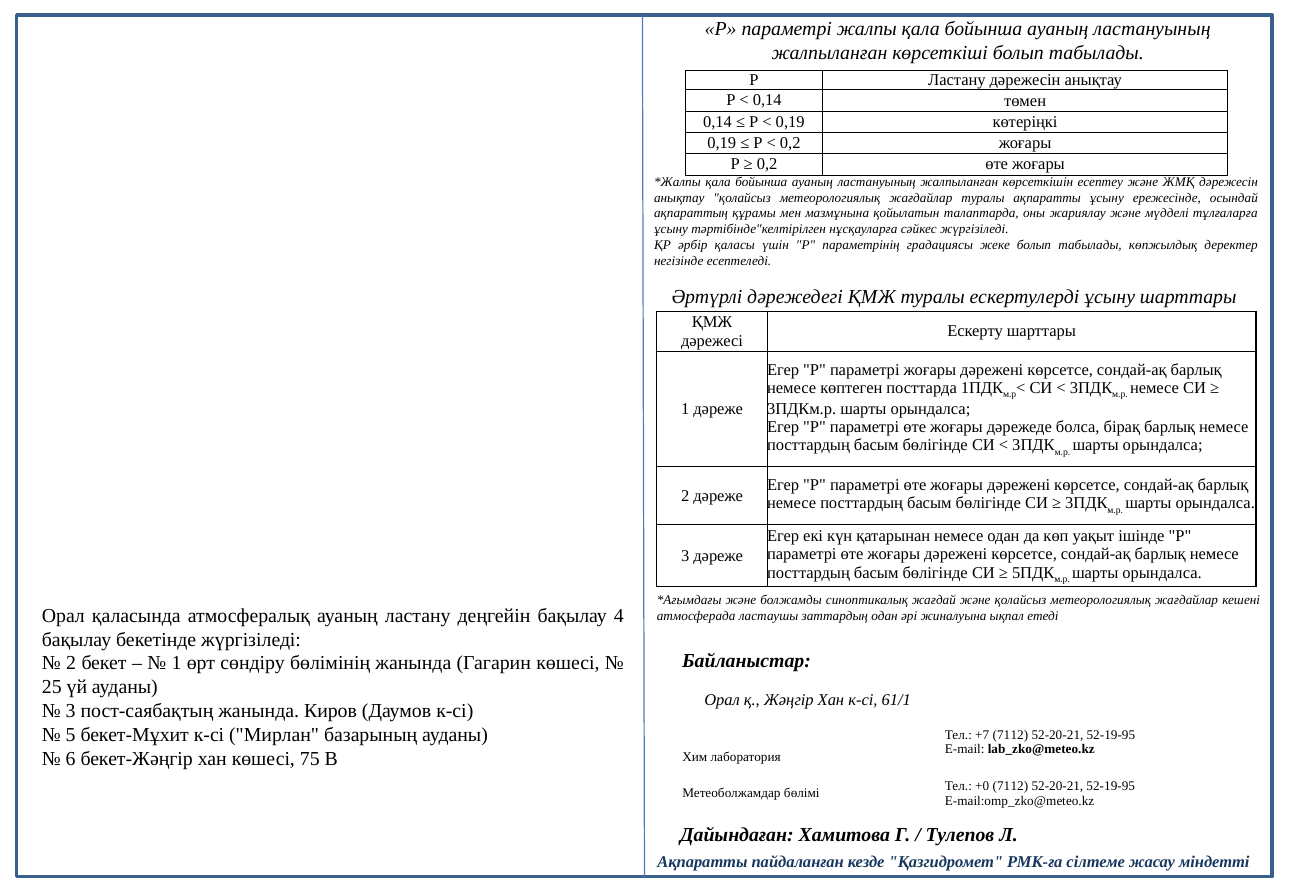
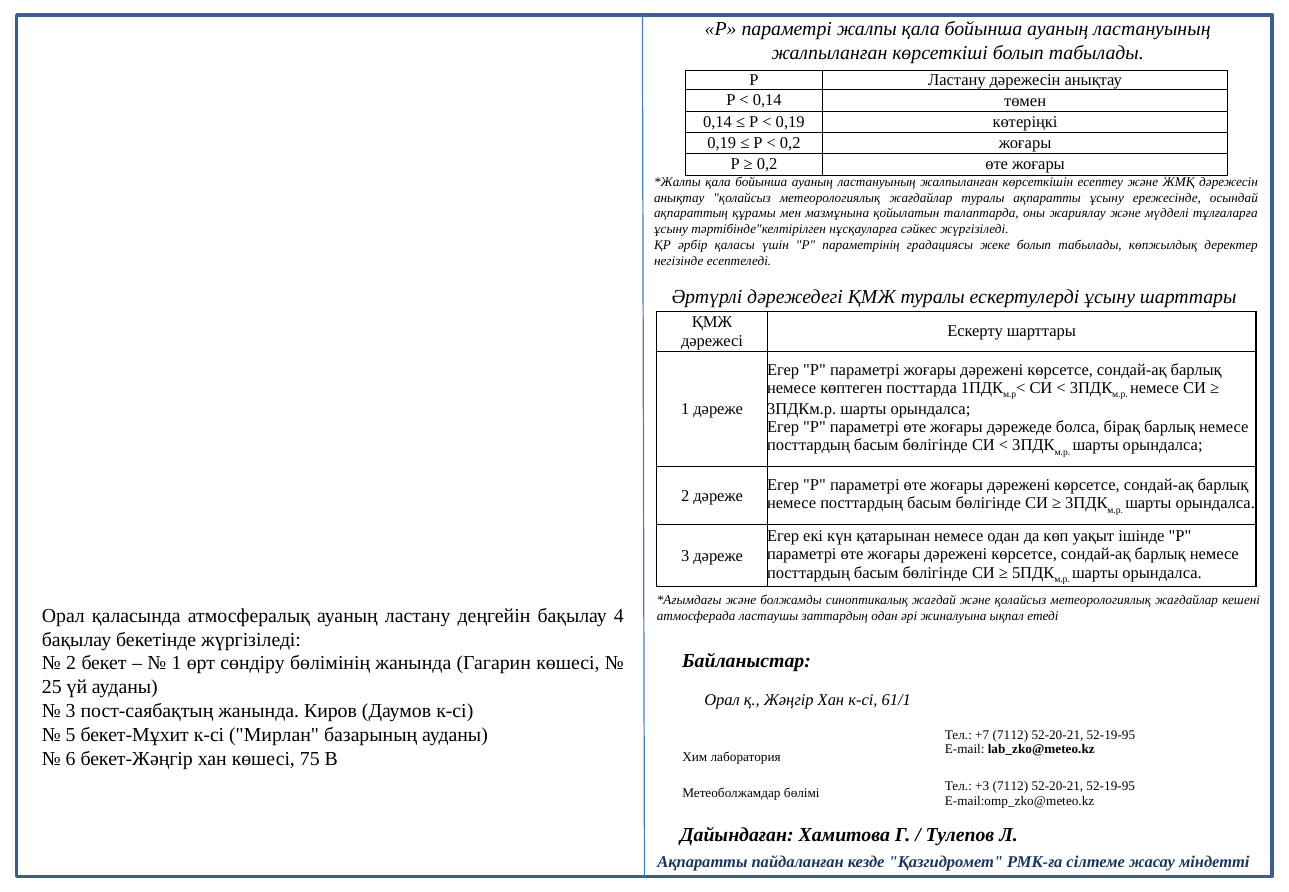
+0: +0 -> +3 (982, 787)
